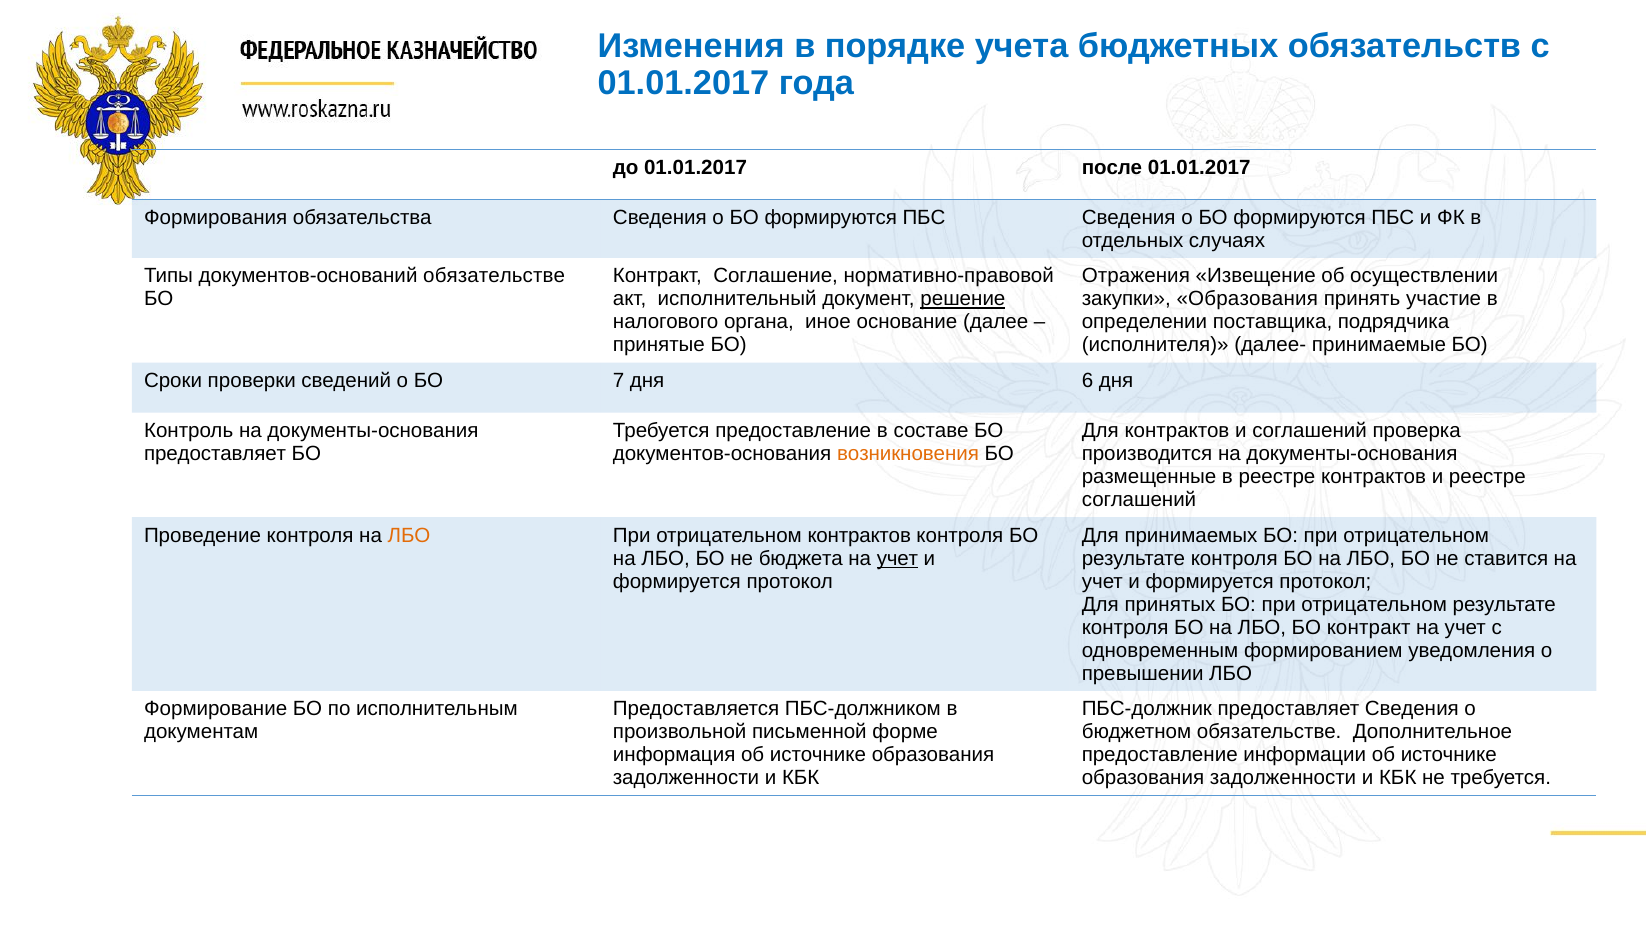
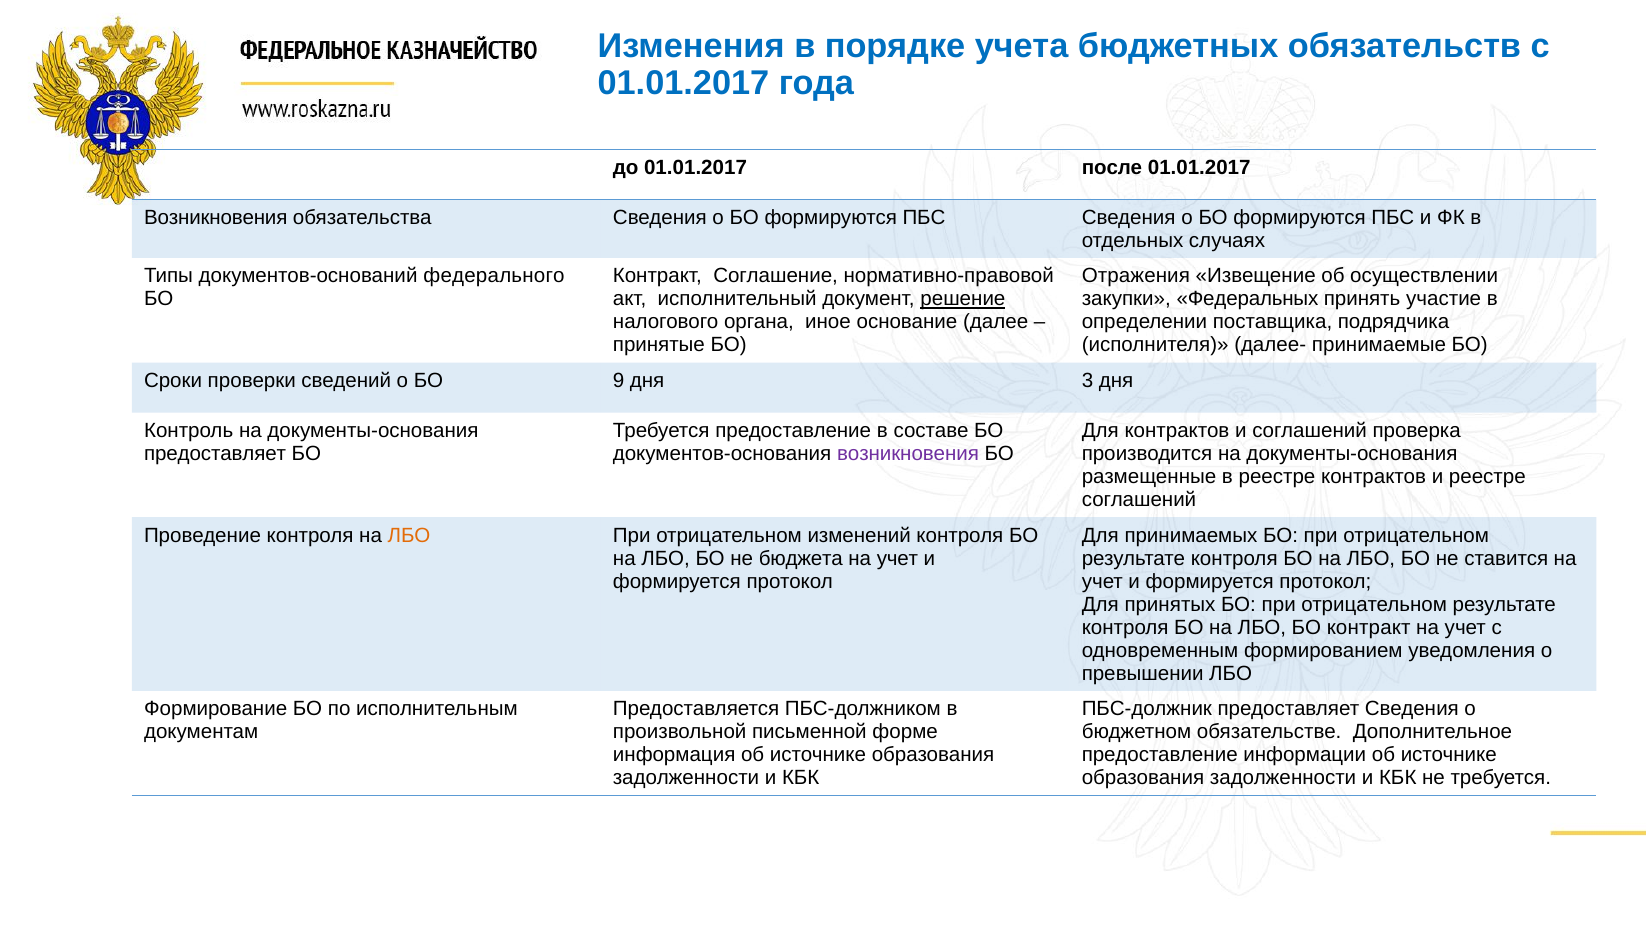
Формирования: Формирования -> Возникновения (216, 218)
документов-оснований обязательстве: обязательстве -> федерального (494, 276)
закупки Образования: Образования -> Федеральных (1247, 299)
7: 7 -> 9 (619, 381)
6: 6 -> 3 (1088, 381)
возникновения colour: orange -> purple (908, 454)
отрицательном контрактов: контрактов -> изменений (859, 535)
учет underline: present -> none (898, 558)
